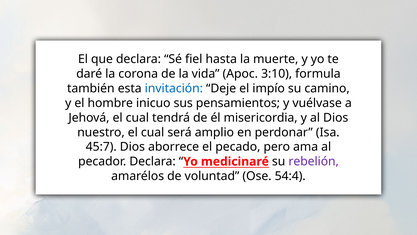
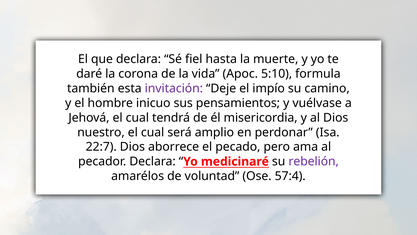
3:10: 3:10 -> 5:10 (277, 74)
invitación colour: blue -> purple (174, 88)
45:7: 45:7 -> 22:7 (101, 147)
54:4: 54:4 -> 57:4 (290, 176)
